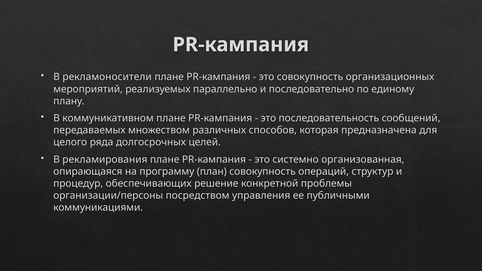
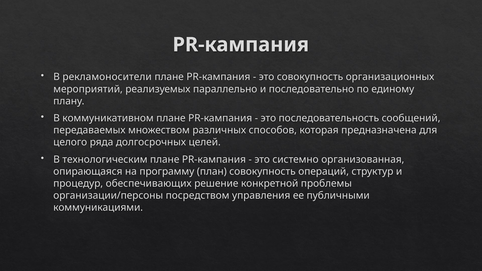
рекламирования: рекламирования -> технологическим (105, 159)
